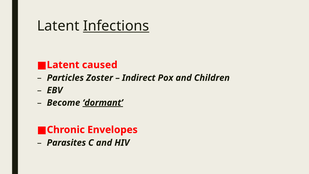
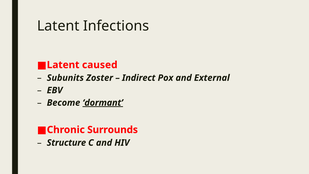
Infections underline: present -> none (116, 26)
Particles: Particles -> Subunits (65, 78)
Children: Children -> External (212, 78)
Envelopes: Envelopes -> Surrounds (113, 130)
Parasites: Parasites -> Structure (66, 143)
